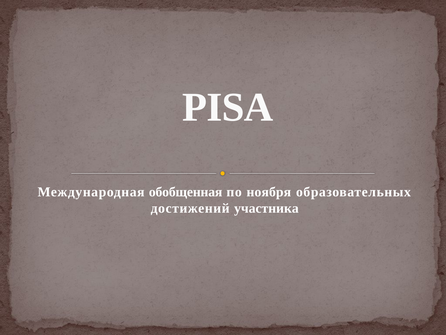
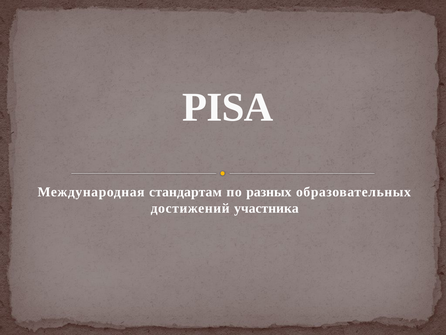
обобщенная: обобщенная -> стандартам (185, 192)
ноября: ноября -> разных (269, 192)
